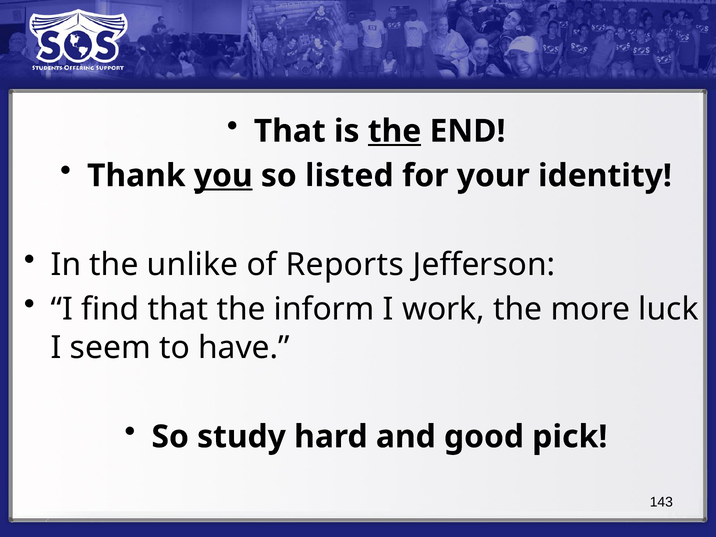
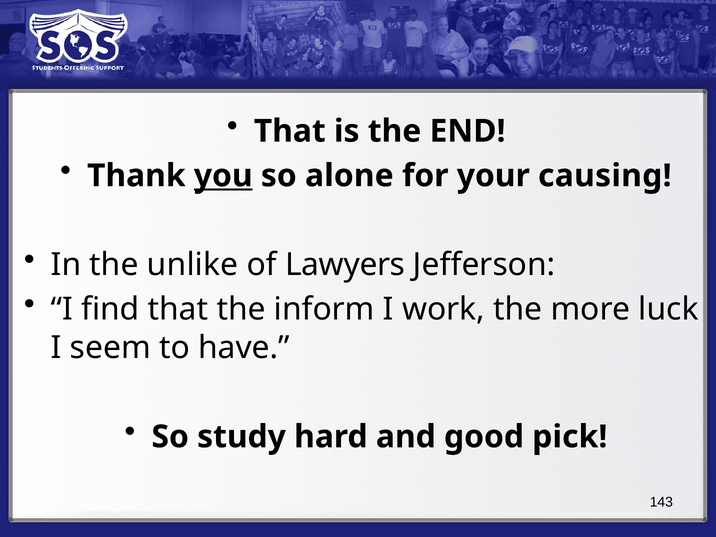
the underline: present -> none (395, 131)
listed: listed -> alone (349, 176)
identity: identity -> causing (605, 176)
Reports: Reports -> Lawyers (345, 265)
